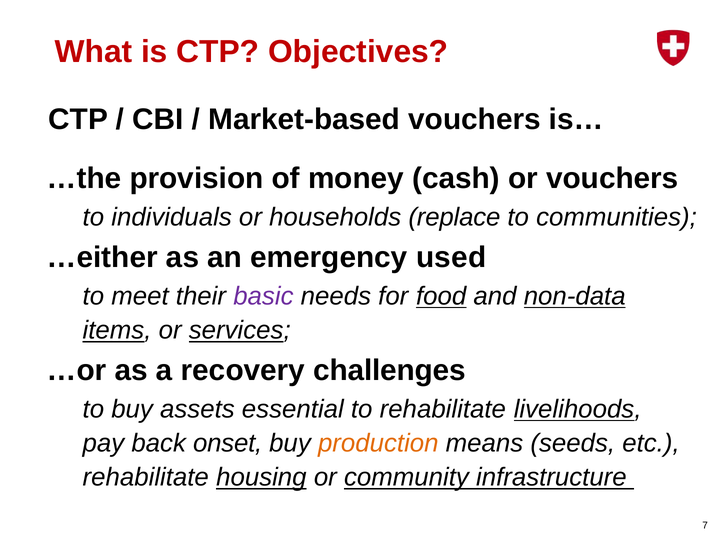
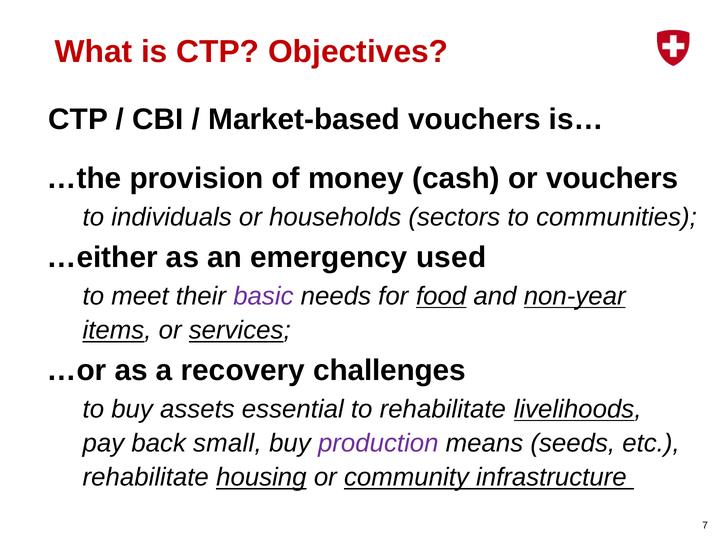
replace: replace -> sectors (454, 217)
non-data: non-data -> non-year (575, 296)
onset: onset -> small (227, 443)
production colour: orange -> purple (378, 443)
